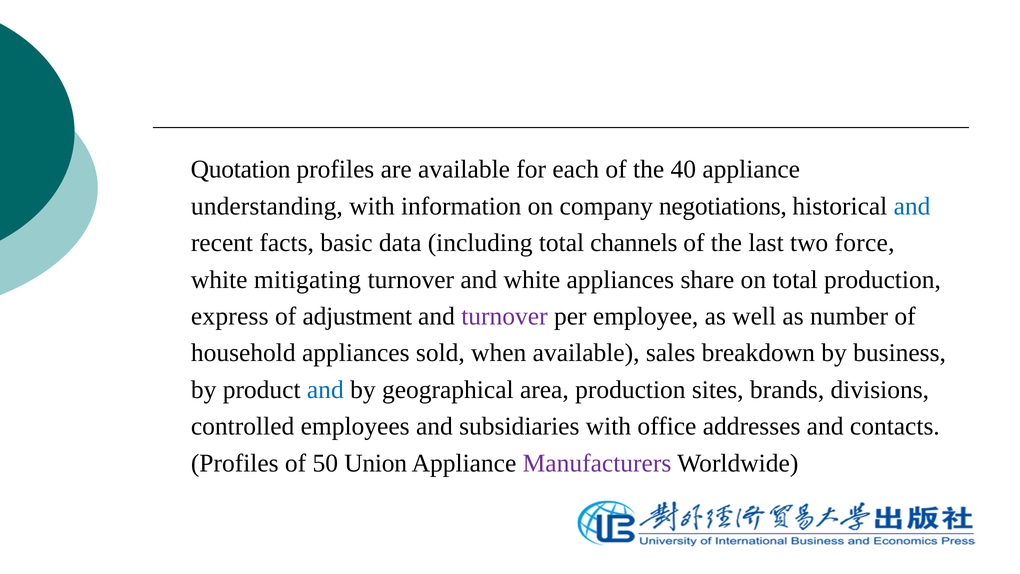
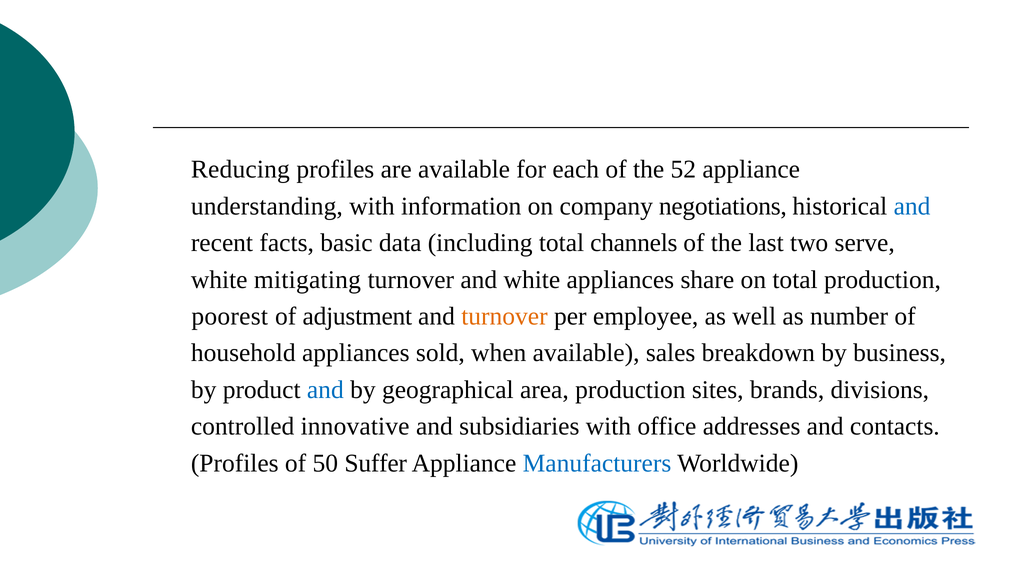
Quotation: Quotation -> Reducing (240, 169)
40: 40 -> 52 (683, 169)
force: force -> serve (865, 243)
express: express -> poorest (230, 316)
turnover colour: purple -> orange (504, 316)
employees: employees -> innovative (355, 426)
Union: Union -> Suffer (376, 463)
Manufacturers colour: purple -> blue (597, 463)
